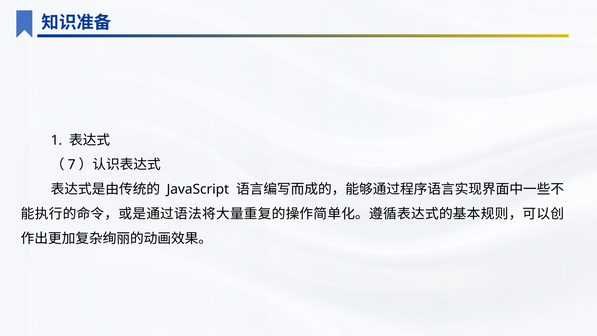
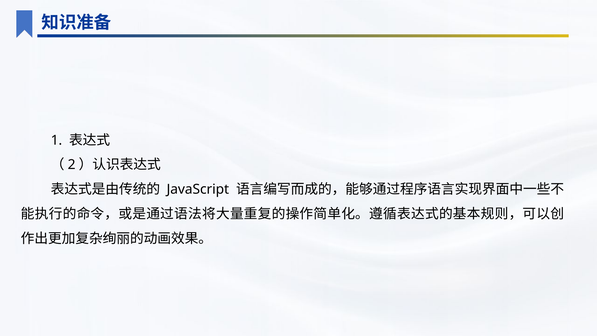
7: 7 -> 2 (72, 165)
